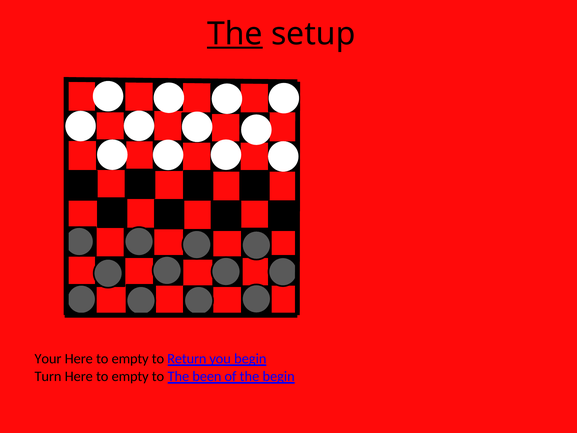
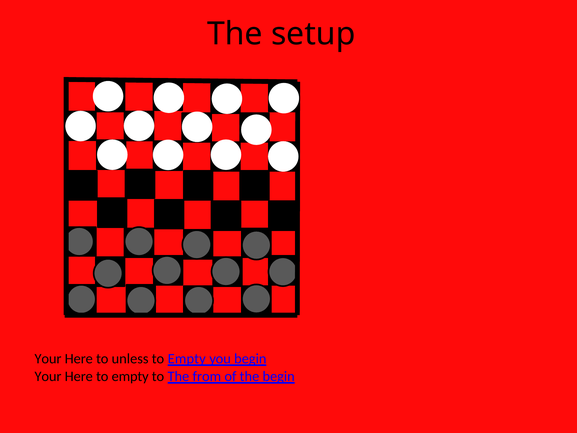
The underline: present -> none (235, 34)
empty: empty -> unless (130, 359)
Return: Return -> Empty (187, 359)
Turn: Turn -> Your (48, 376)
been: been -> from (207, 376)
